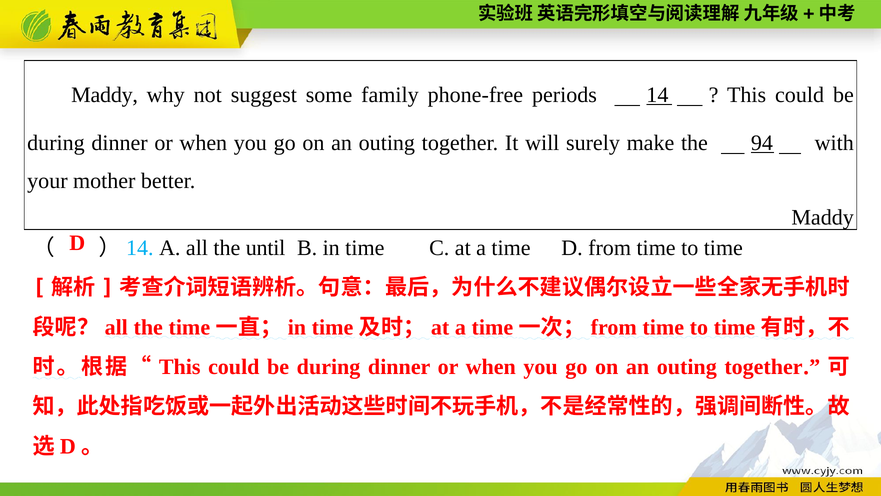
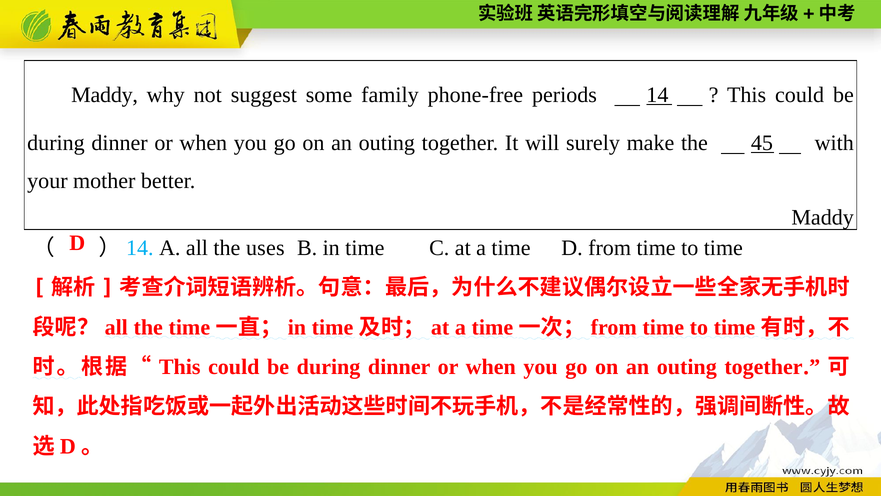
94: 94 -> 45 (762, 143)
until: until -> uses (265, 248)
